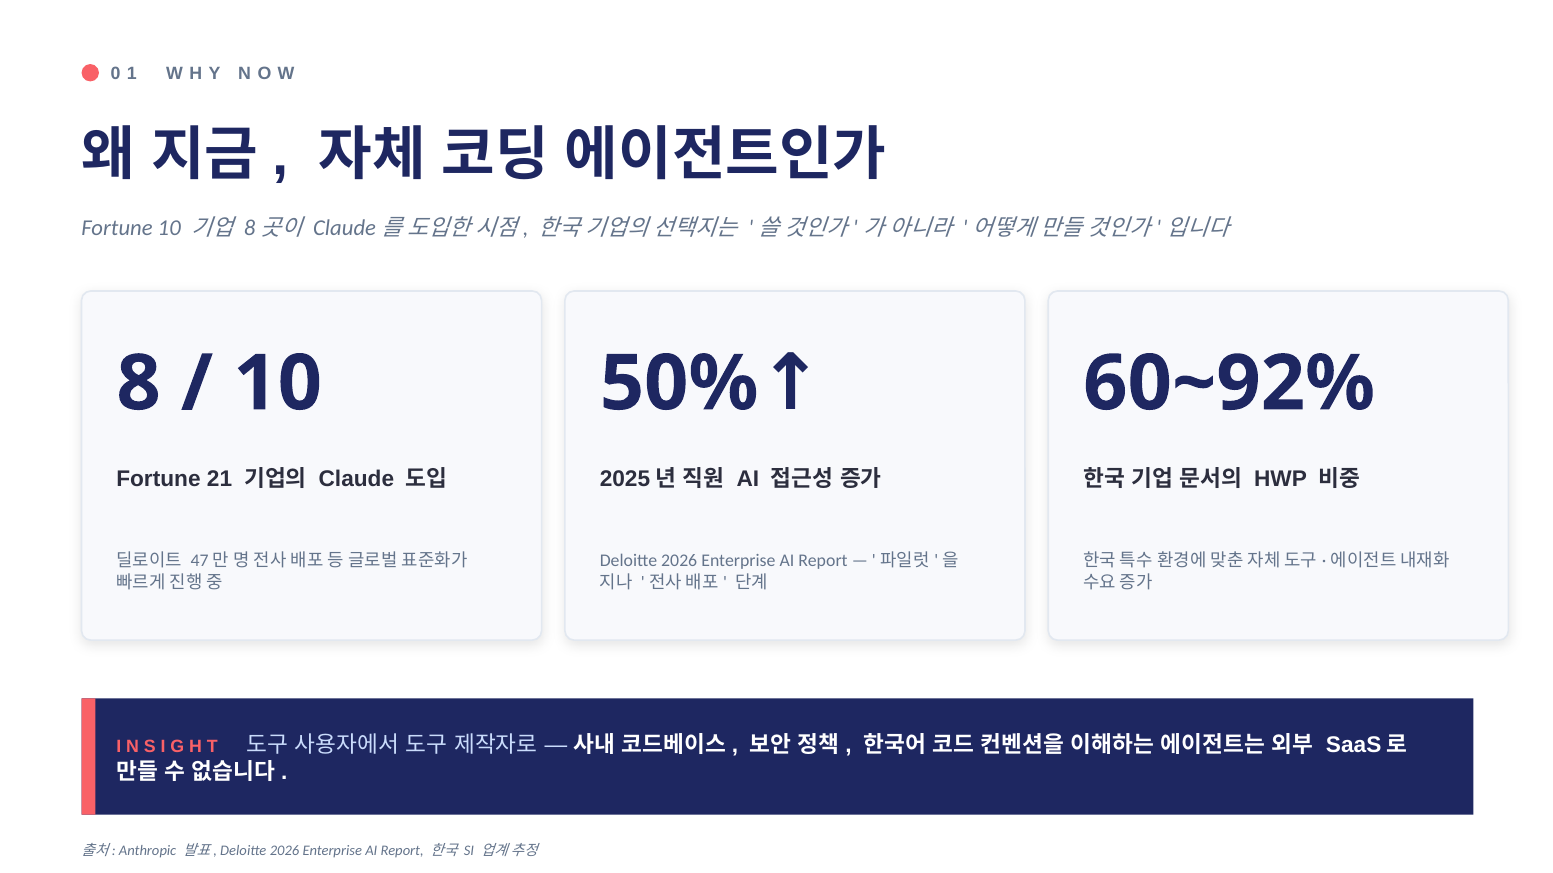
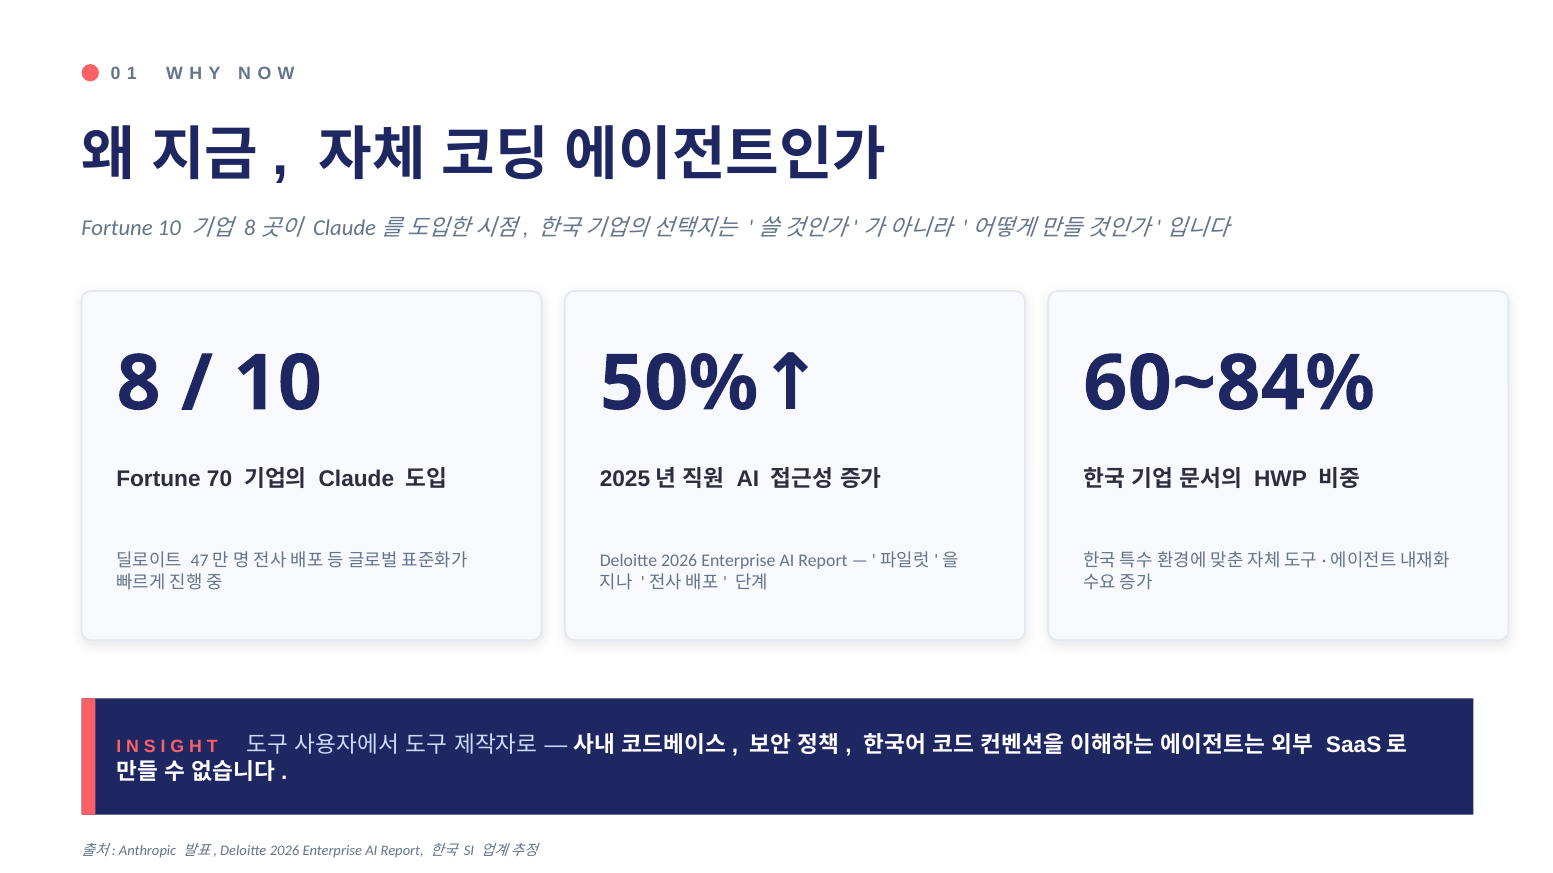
60~92%: 60~92% -> 60~84% (1229, 384)
21: 21 -> 70 (220, 479)
